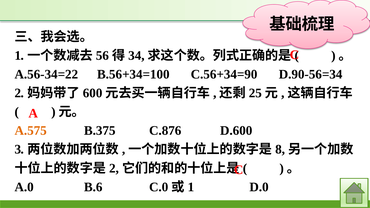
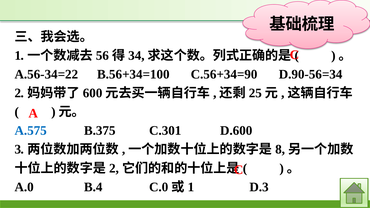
A.575 colour: orange -> blue (31, 131)
C.876: C.876 -> C.301 (165, 131)
B.6: B.6 -> B.4 (93, 187)
D.0: D.0 -> D.3 (259, 187)
